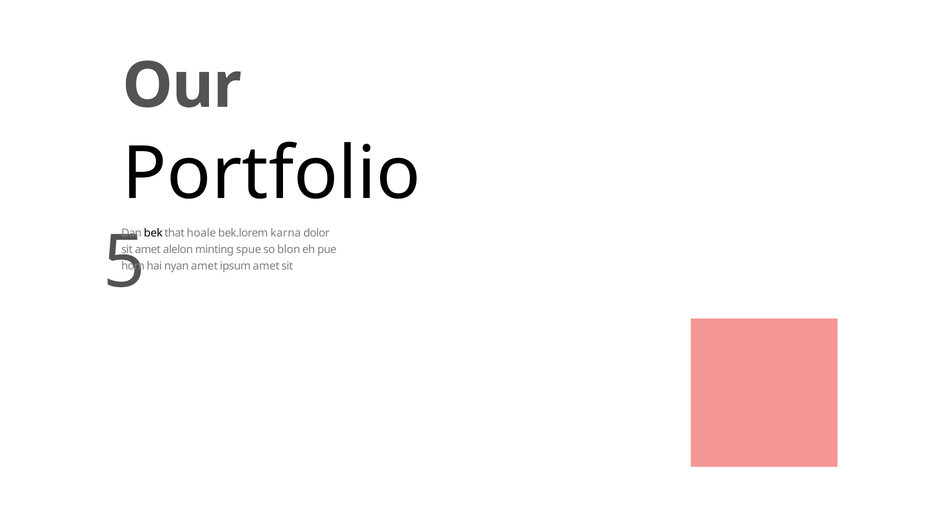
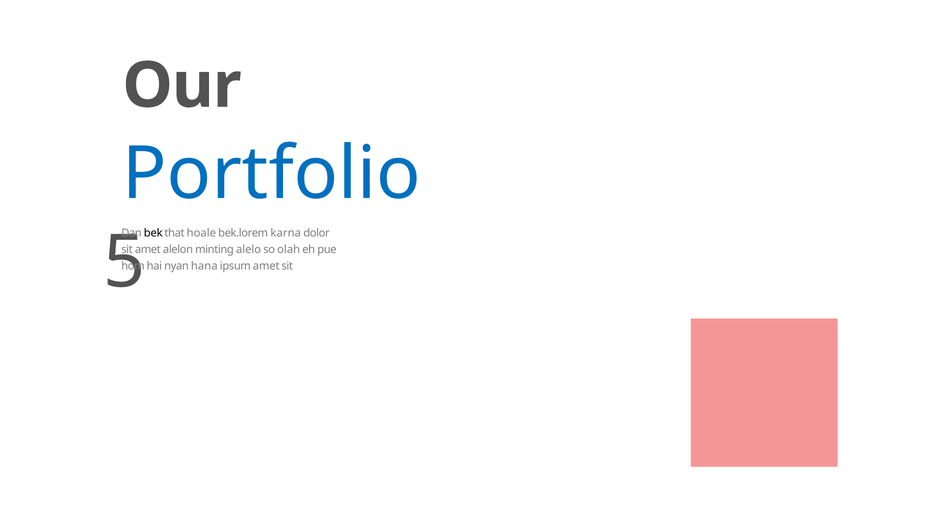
Portfolio colour: black -> blue (272, 174)
spue: spue -> alelo (249, 250)
blon: blon -> olah (289, 250)
nyan amet: amet -> hana (204, 266)
